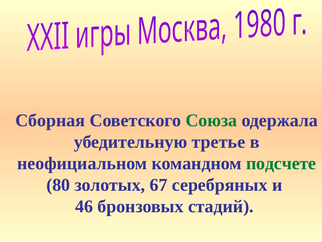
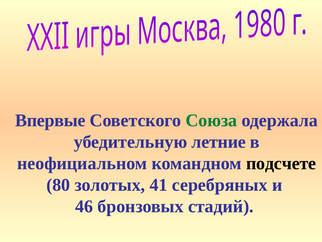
Сборная: Сборная -> Впервые (50, 120)
третье: третье -> летние (219, 142)
подсчете colour: green -> black (281, 163)
67: 67 -> 41 (159, 185)
